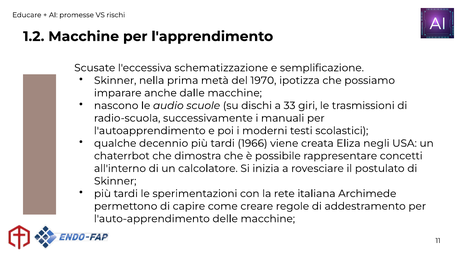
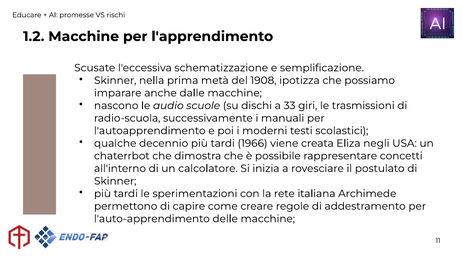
1970: 1970 -> 1908 (263, 80)
